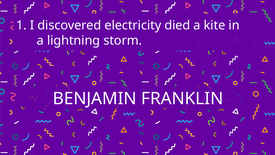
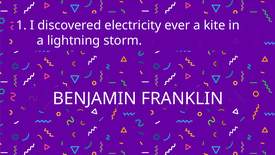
died: died -> ever (177, 25)
